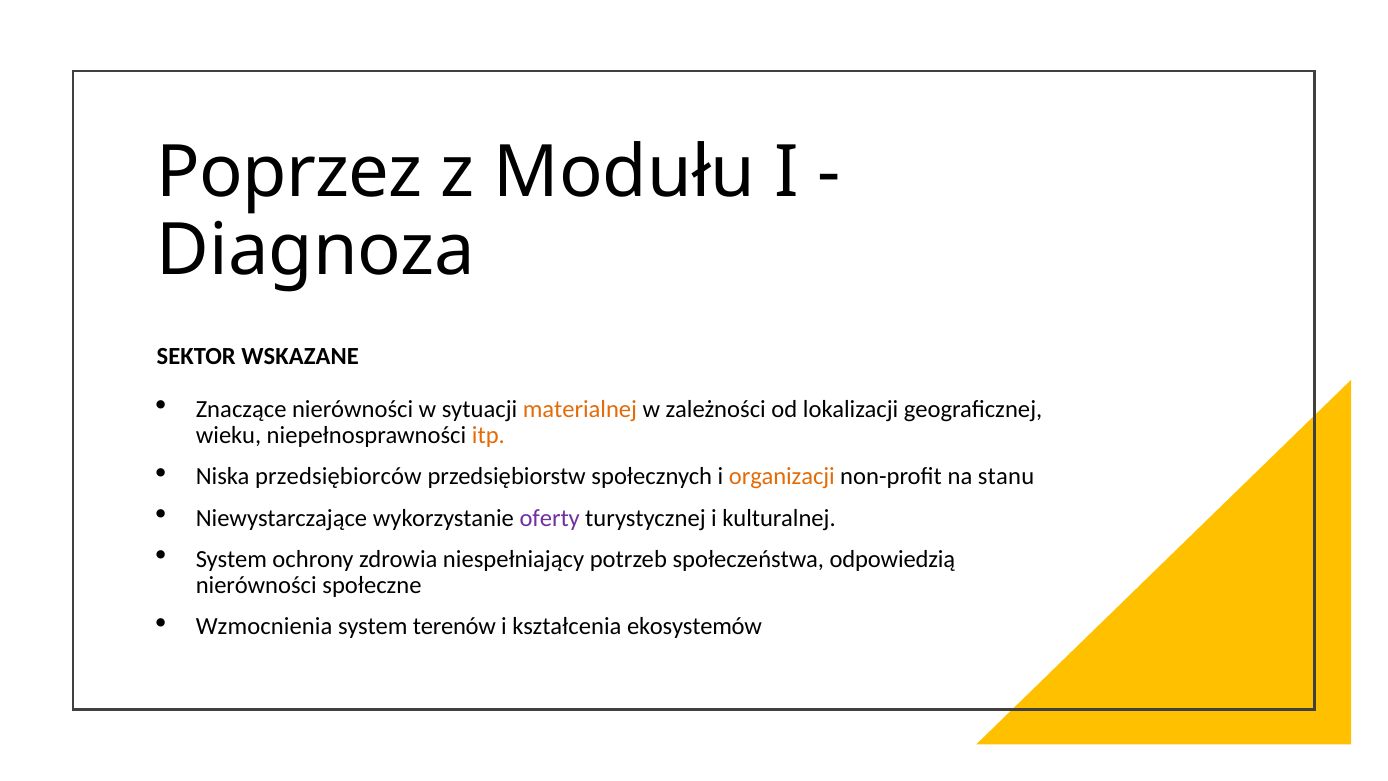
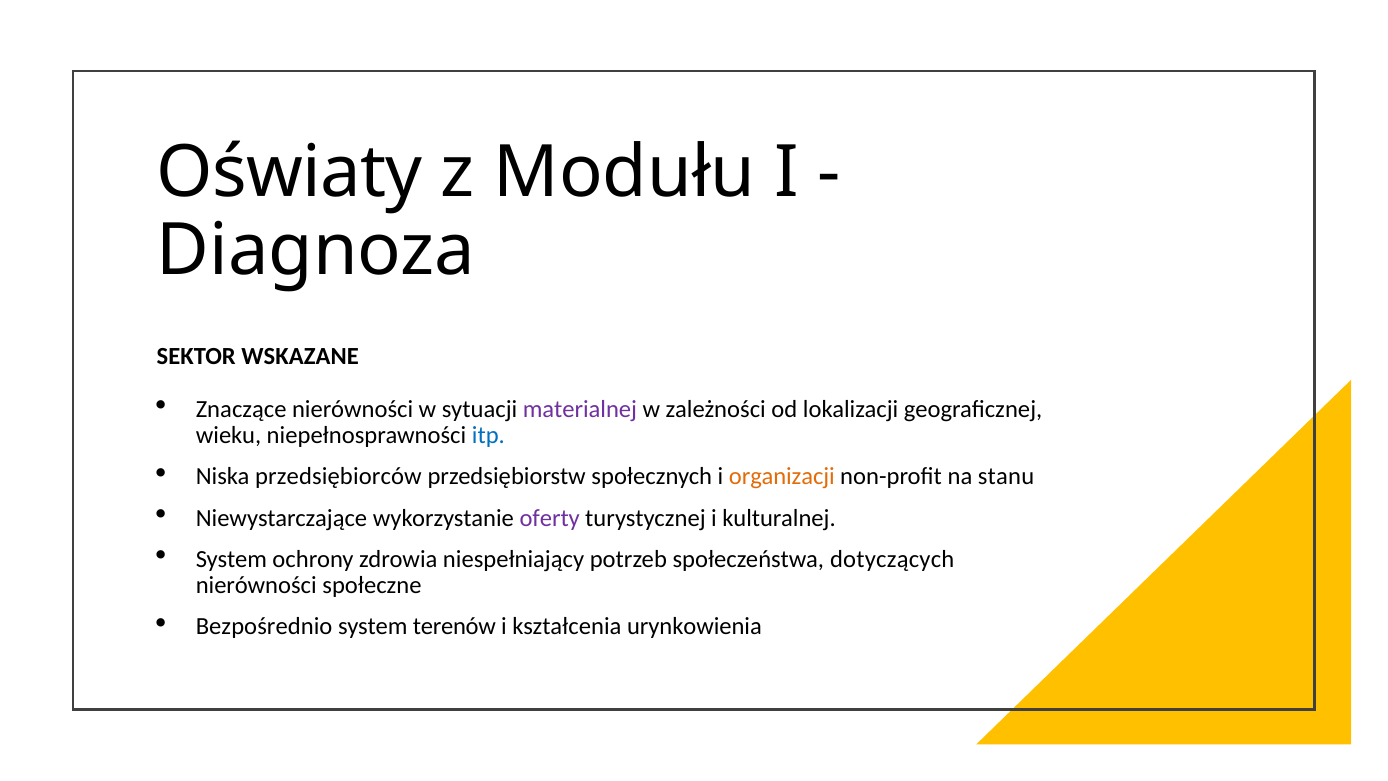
Poprzez: Poprzez -> Oświaty (290, 172)
materialnej colour: orange -> purple (580, 409)
itp colour: orange -> blue (488, 436)
odpowiedzią: odpowiedzią -> dotyczących (892, 559)
Wzmocnienia: Wzmocnienia -> Bezpośrednio (264, 627)
ekosystemów: ekosystemów -> urynkowienia (694, 627)
